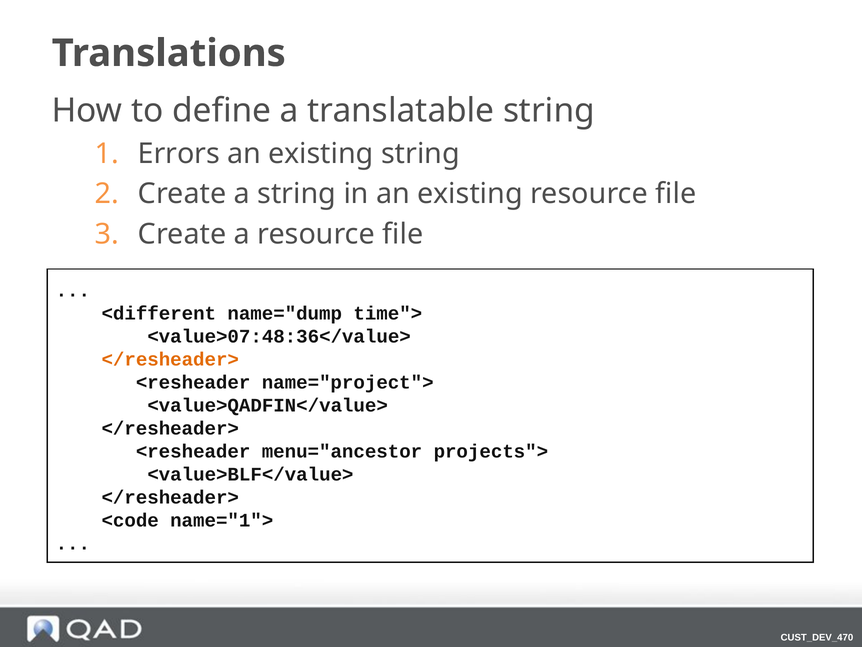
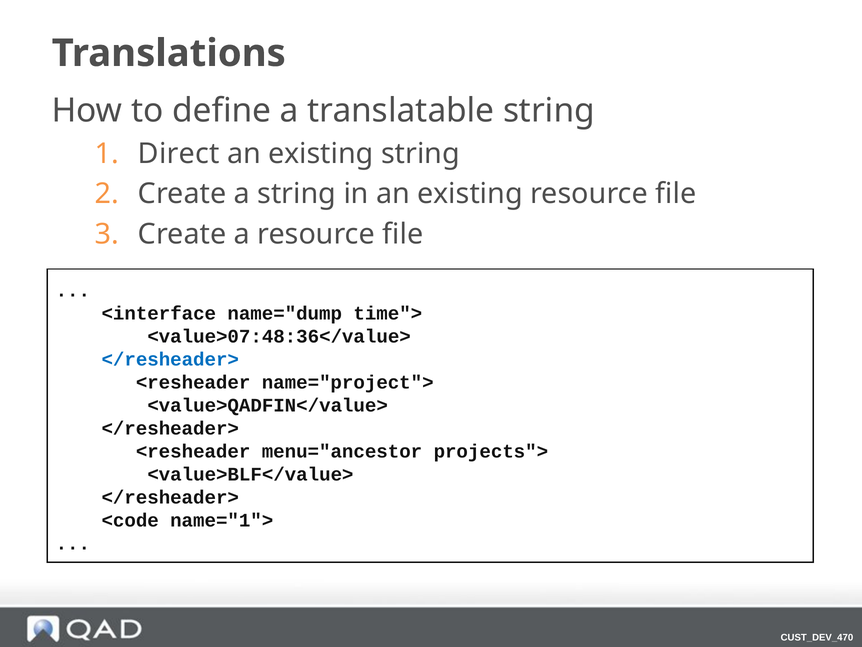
Errors: Errors -> Direct (179, 154)
<different: <different -> <interface (159, 313)
</resheader> colour: orange -> blue (170, 359)
